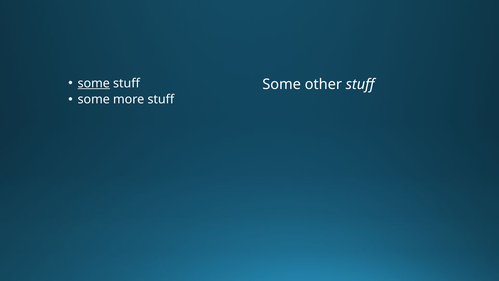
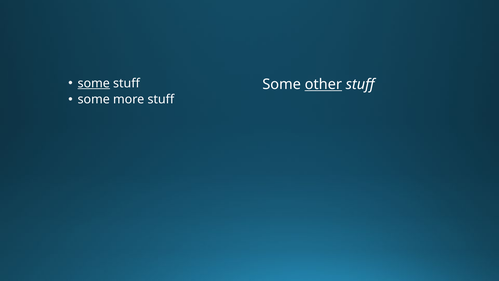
other underline: none -> present (323, 84)
